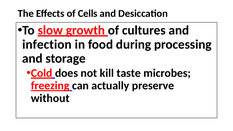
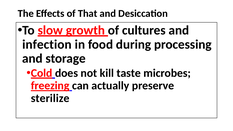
Cells: Cells -> That (88, 13)
without: without -> sterilize (50, 98)
